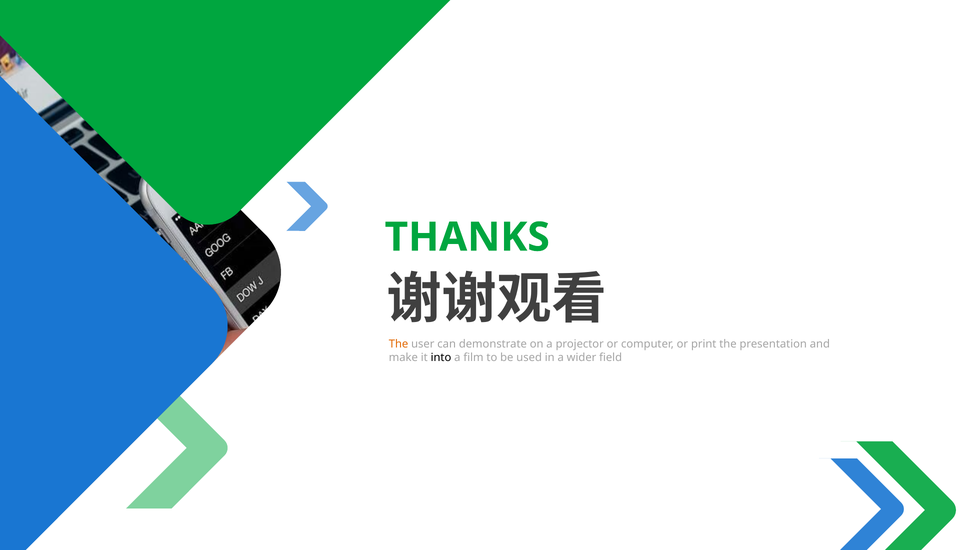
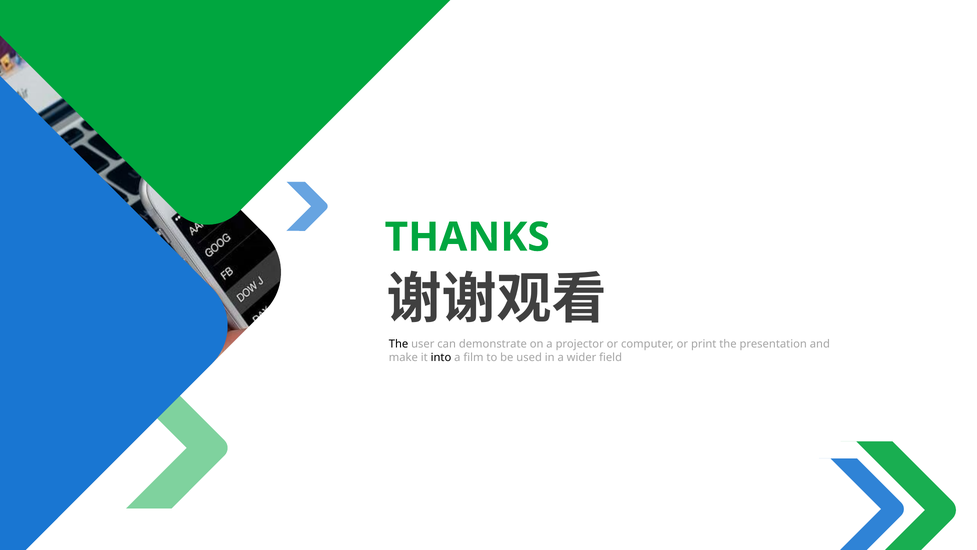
The colour: orange -> black (399, 344)
